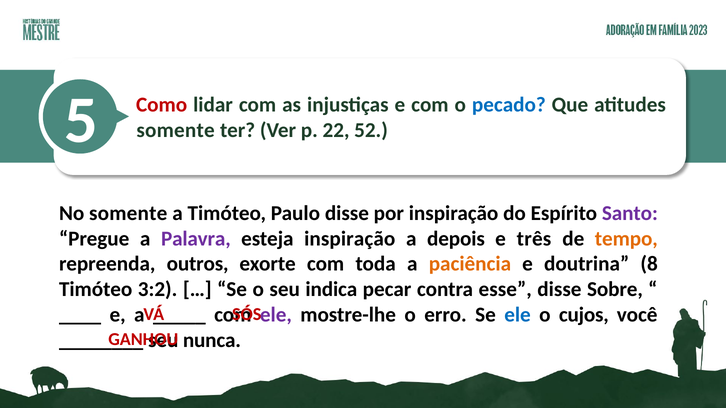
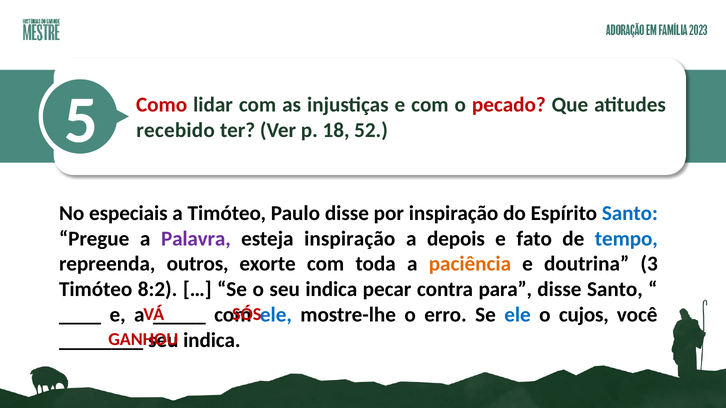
pecado colour: blue -> red (509, 105)
somente: somente -> recebido (176, 130)
22: 22 -> 18 (336, 130)
No somente: somente -> especiais (128, 213)
Santo colour: purple -> blue (630, 213)
três: três -> fato (534, 239)
tempo colour: orange -> blue (626, 239)
8: 8 -> 3 (649, 264)
3:2: 3:2 -> 8:2 (158, 290)
esse: esse -> para (505, 290)
disse Sobre: Sobre -> Santo (615, 290)
ele colour: purple -> blue (276, 315)
nunca: nunca -> indica (212, 341)
